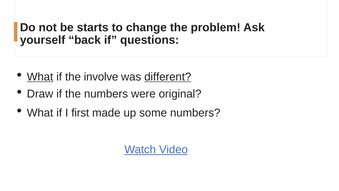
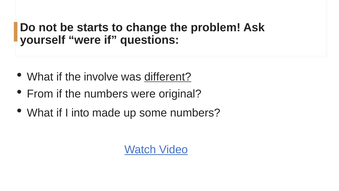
yourself back: back -> were (85, 40)
What underline: present -> none (40, 77)
Draw: Draw -> From (40, 94)
first: first -> into (80, 113)
